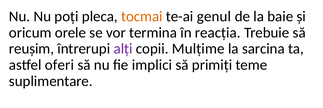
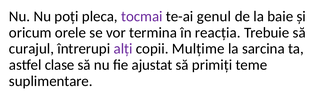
tocmai colour: orange -> purple (142, 16)
reușim: reușim -> curajul (32, 49)
oferi: oferi -> clase (60, 65)
implici: implici -> ajustat (152, 65)
